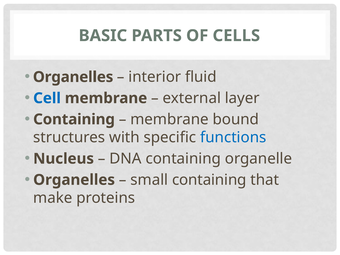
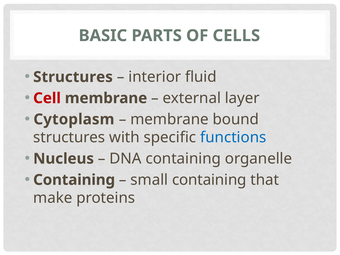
Organelles: Organelles -> Structures (73, 77)
Cell colour: blue -> red (47, 98)
Containing: Containing -> Cytoplasm (74, 119)
Organelles: Organelles -> Containing (74, 180)
